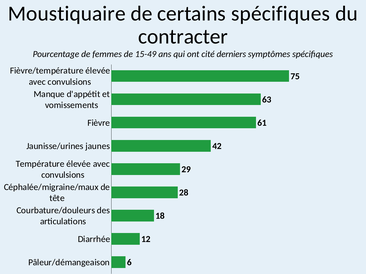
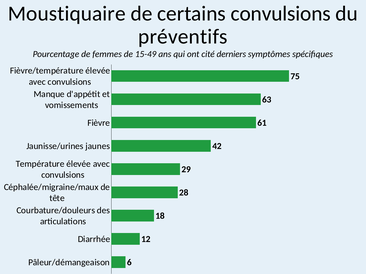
certains spécifiques: spécifiques -> convulsions (281, 14)
contracter: contracter -> préventifs (183, 37)
